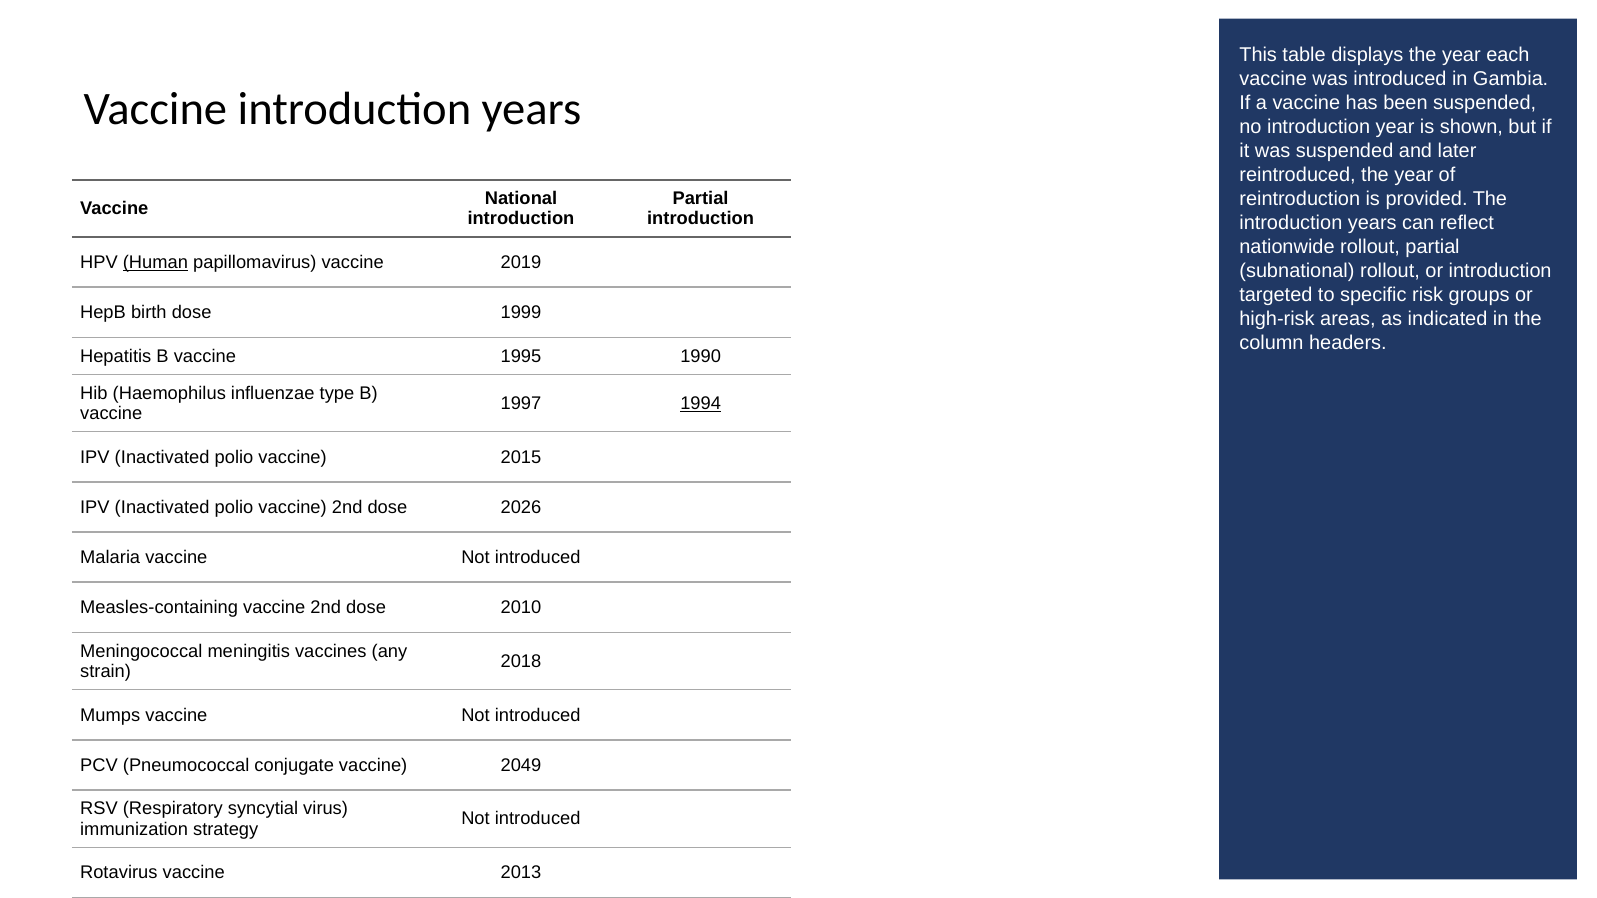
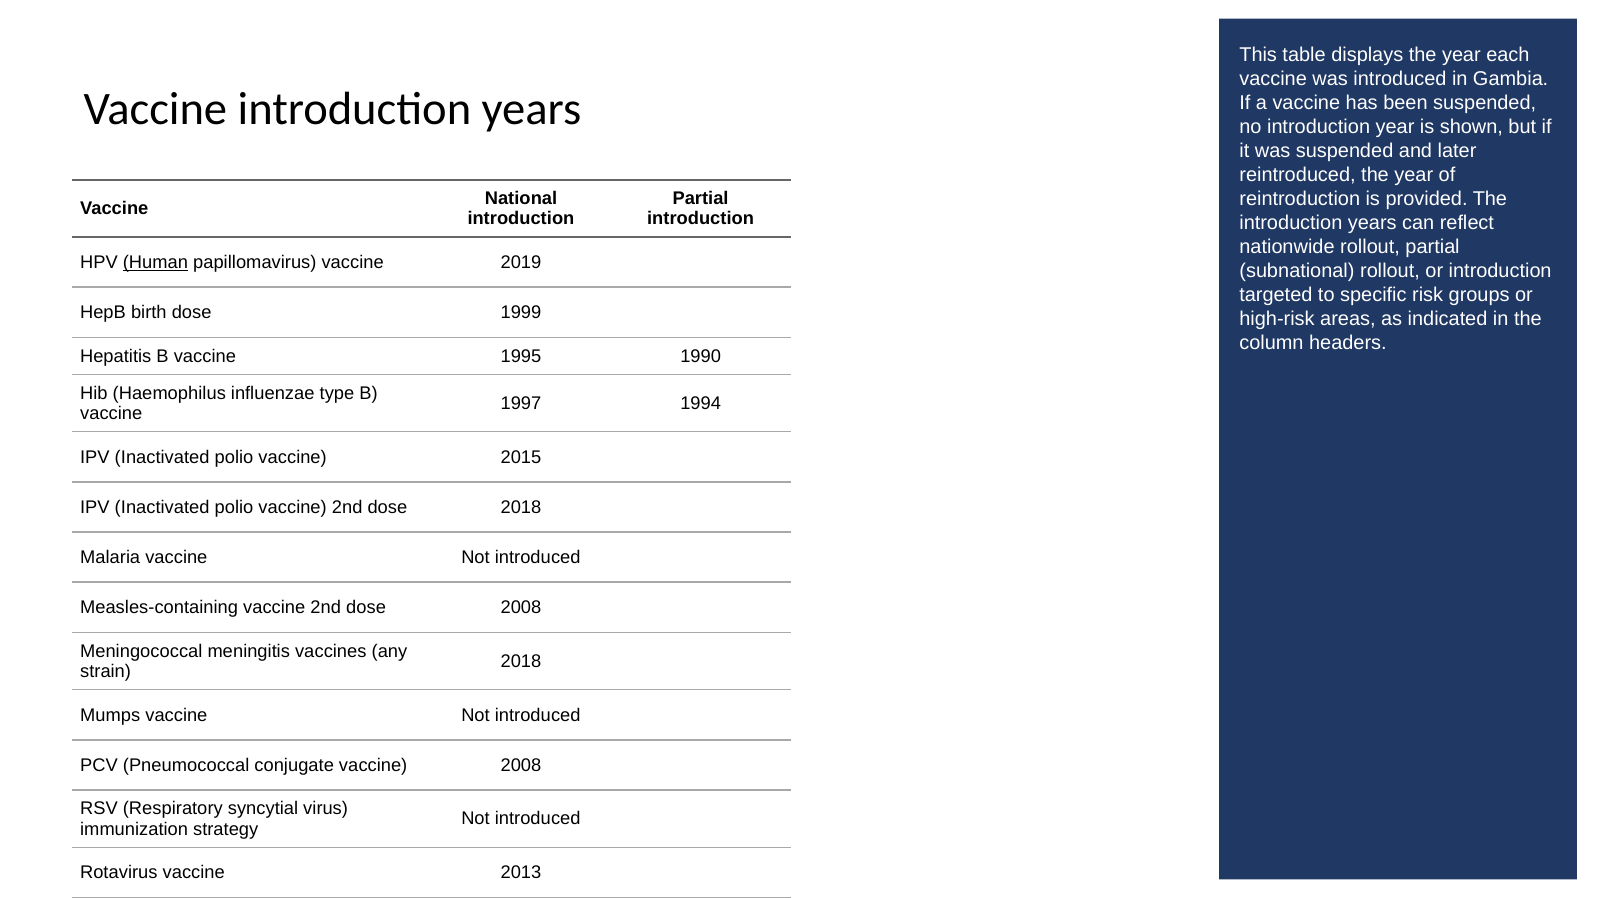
1994 underline: present -> none (701, 403)
dose 2026: 2026 -> 2018 (521, 507)
dose 2010: 2010 -> 2008 (521, 608)
vaccine 2049: 2049 -> 2008 (521, 765)
